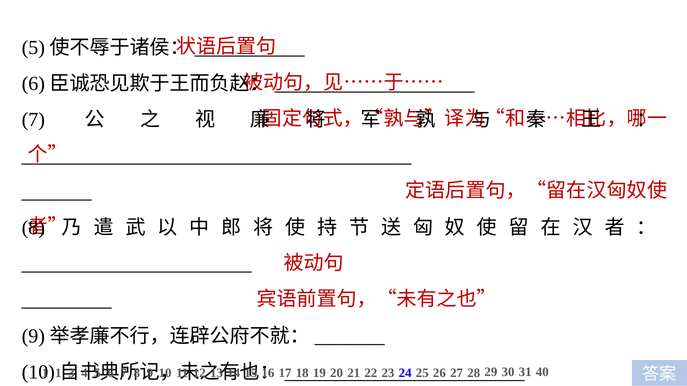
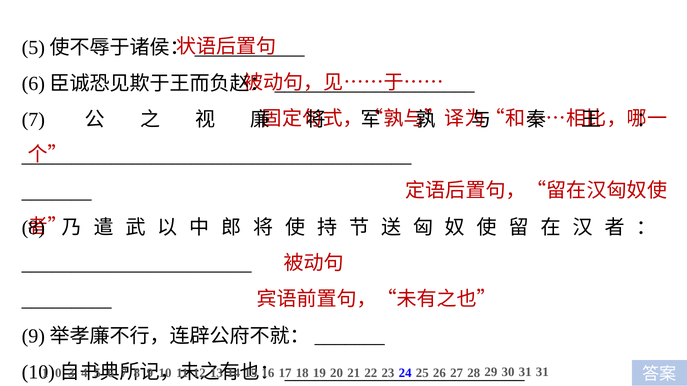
1: 1 -> 0 (58, 373)
40: 40 -> 31 (542, 373)
